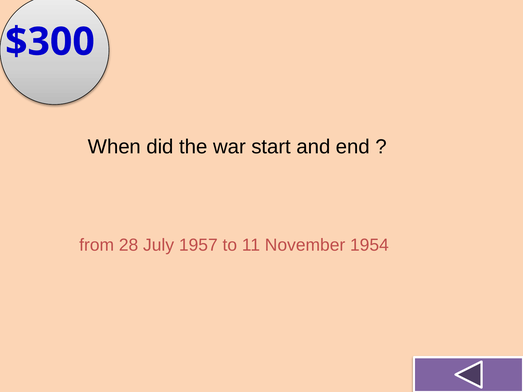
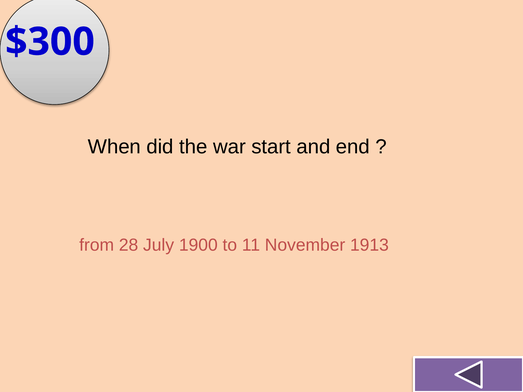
1957: 1957 -> 1900 (198, 245)
1954: 1954 -> 1913 (369, 245)
